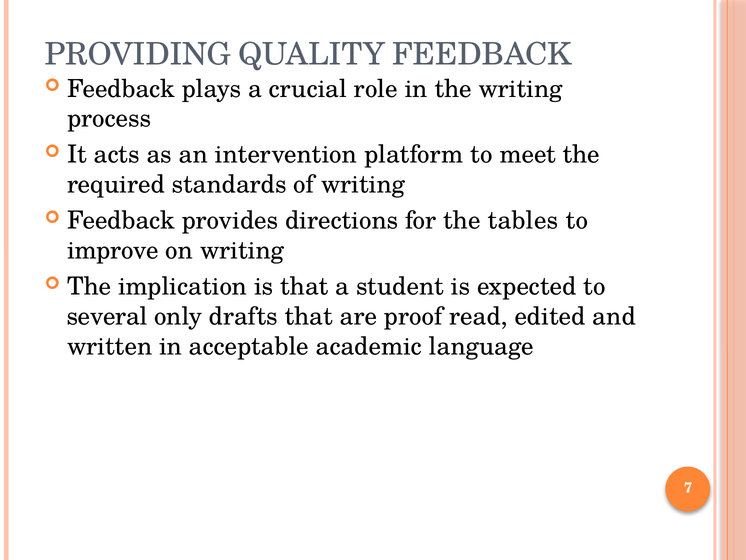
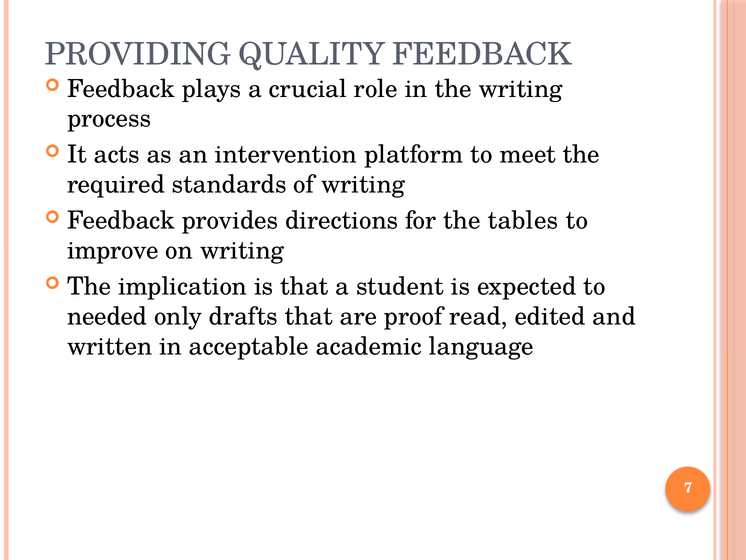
several: several -> needed (107, 316)
